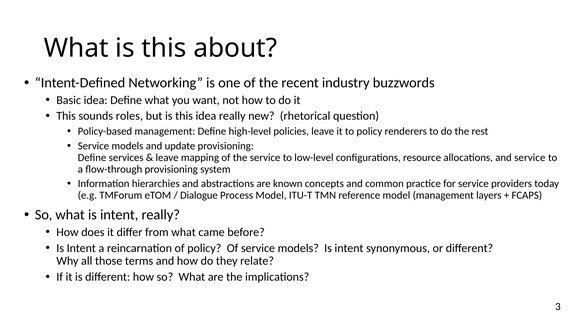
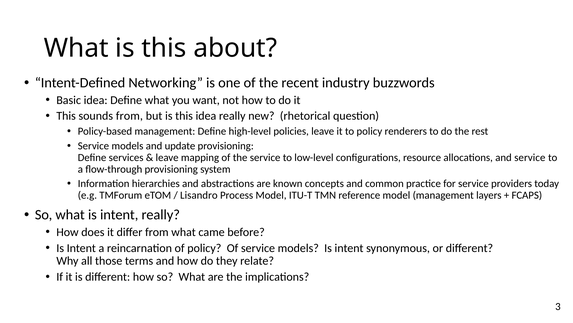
sounds roles: roles -> from (129, 116)
Dialogue: Dialogue -> Lisandro (199, 195)
